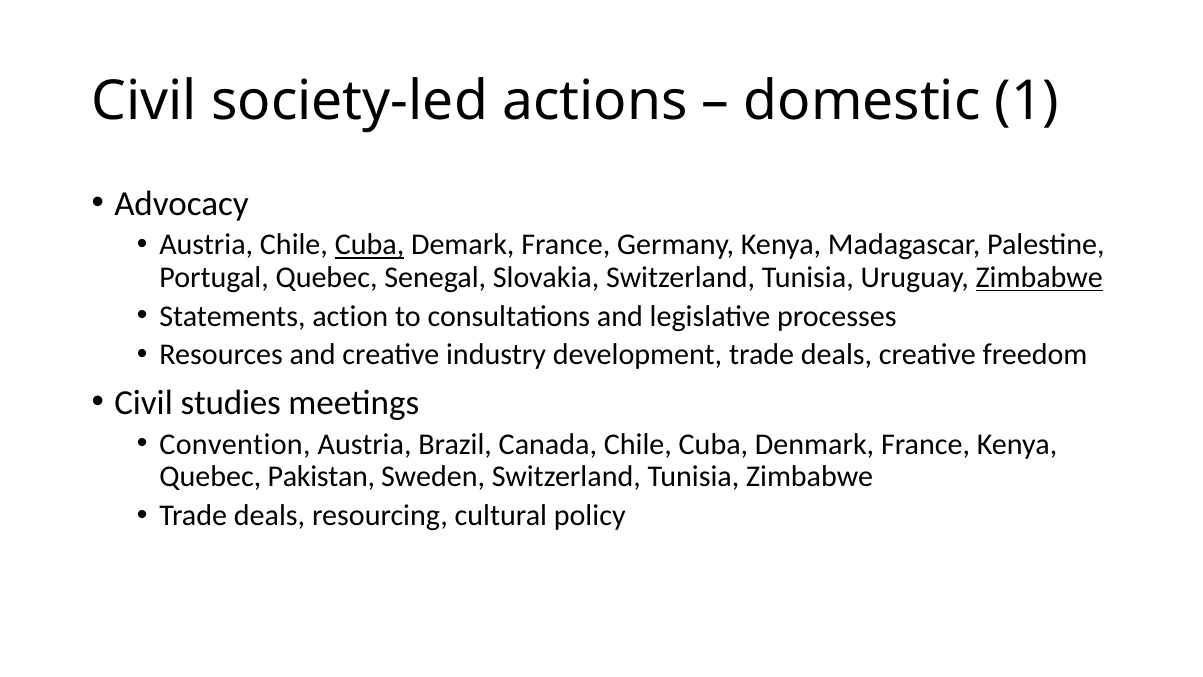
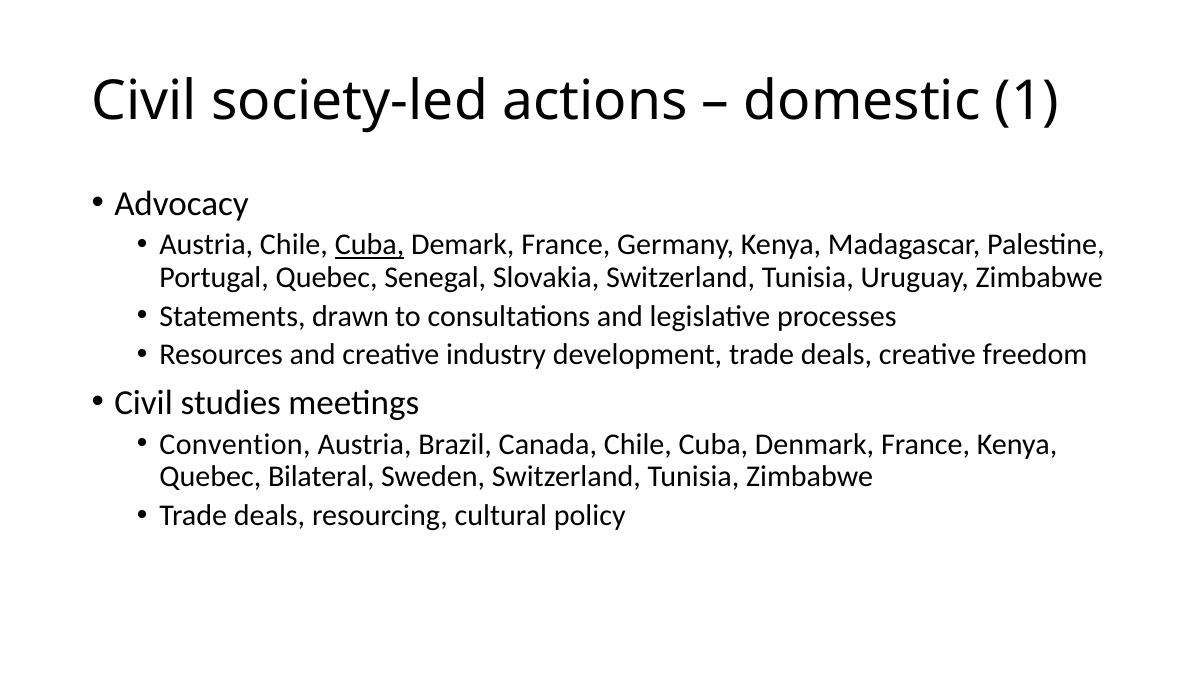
Zimbabwe underline: present -> none (1039, 277)
action: action -> drawn (350, 316)
Pakistan: Pakistan -> Bilateral (321, 476)
